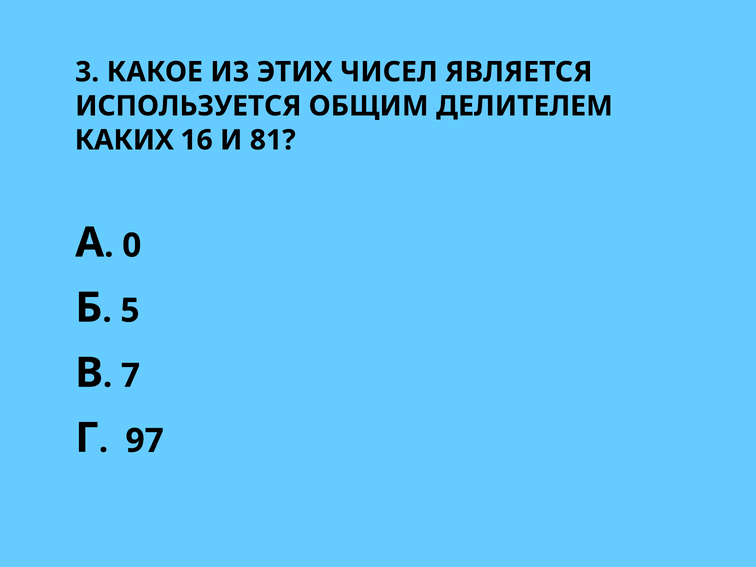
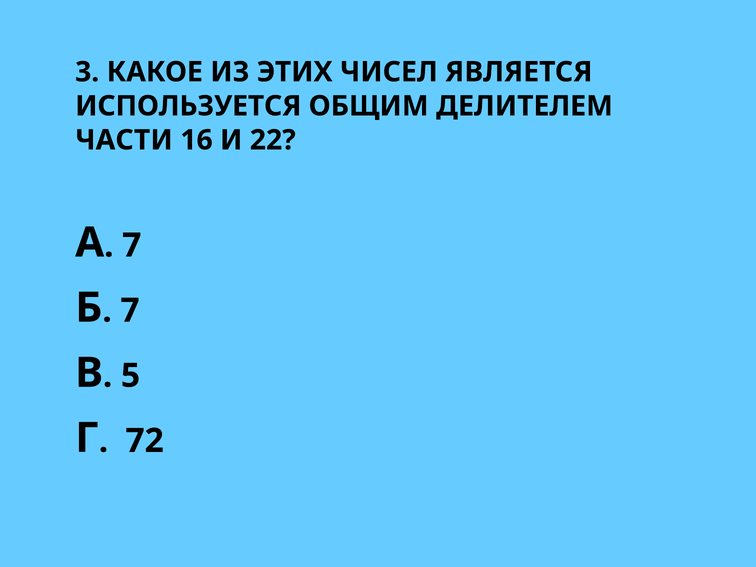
КАКИХ: КАКИХ -> ЧАСТИ (124, 140)
81: 81 -> 22 (273, 140)
0: 0 -> 7 (132, 246)
5: 5 -> 7 (130, 311)
7: 7 -> 5 (130, 376)
97: 97 -> 72 (145, 441)
